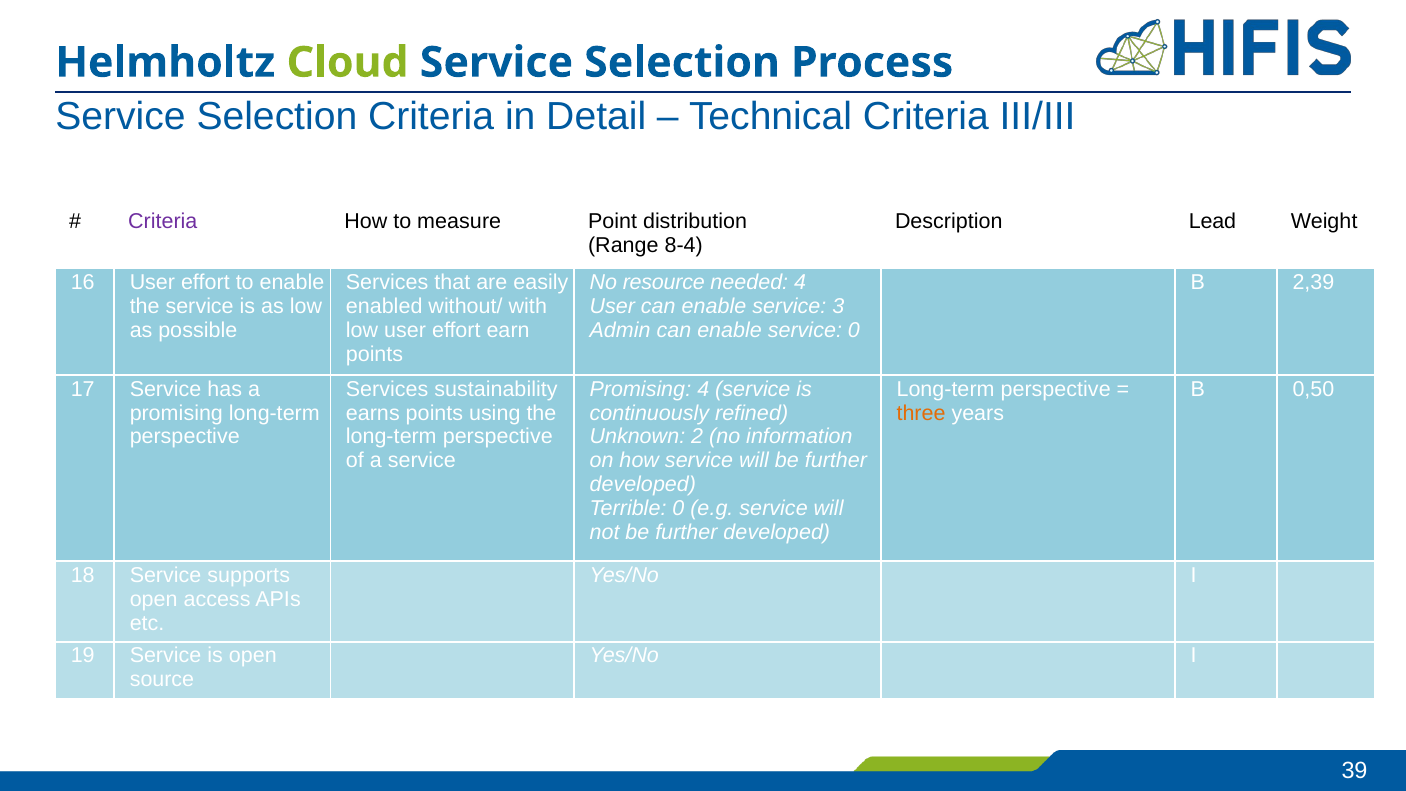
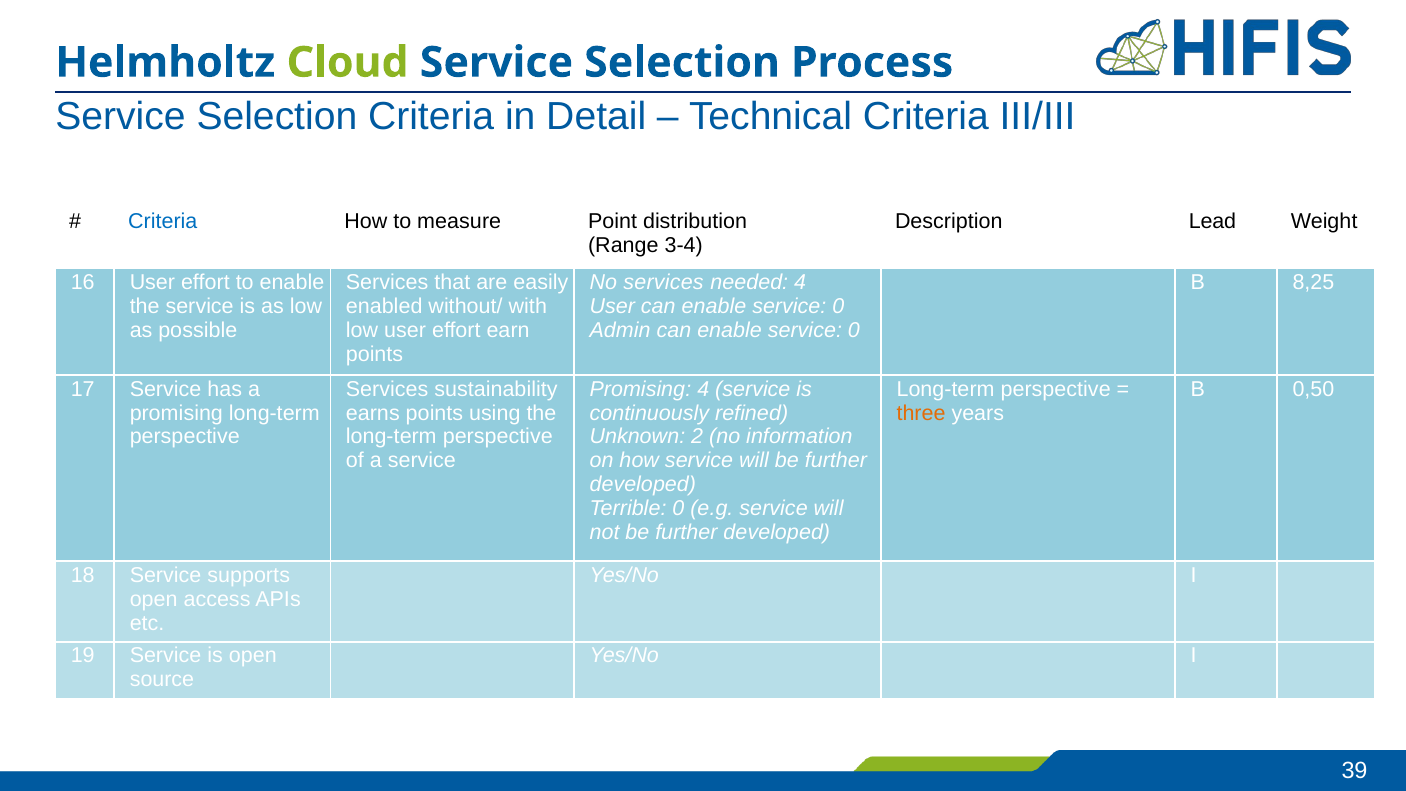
Criteria colour: purple -> blue (163, 221)
8-4: 8-4 -> 3-4 (684, 245)
No resource: resource -> services (664, 282)
2,39: 2,39 -> 8,25 (1313, 282)
3: 3 -> 0 (838, 306)
